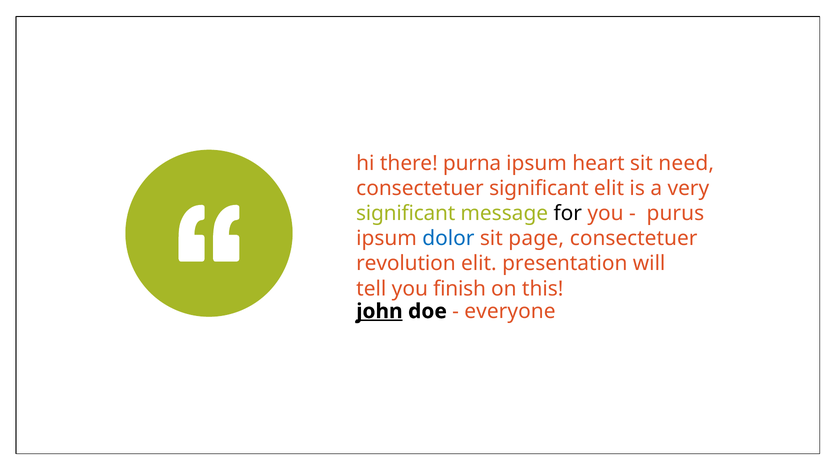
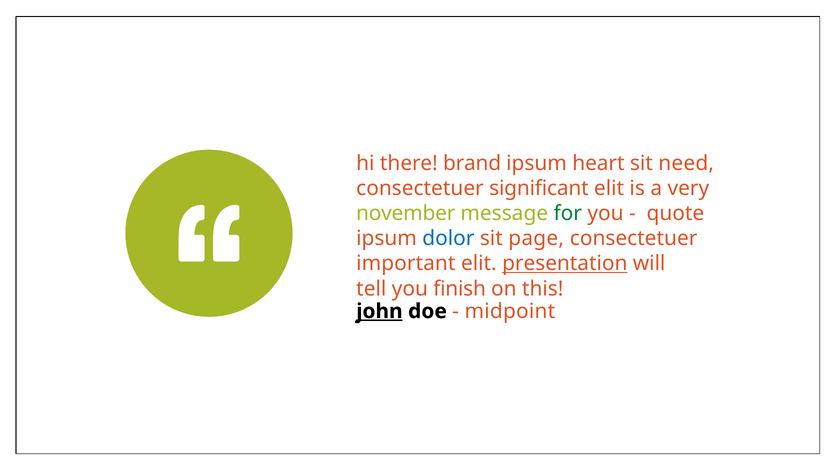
purna: purna -> brand (472, 163)
significant: significant -> november (406, 214)
for colour: black -> green (568, 214)
purus: purus -> quote (675, 214)
revolution: revolution -> important (406, 264)
presentation underline: none -> present (565, 264)
everyone: everyone -> midpoint (510, 311)
